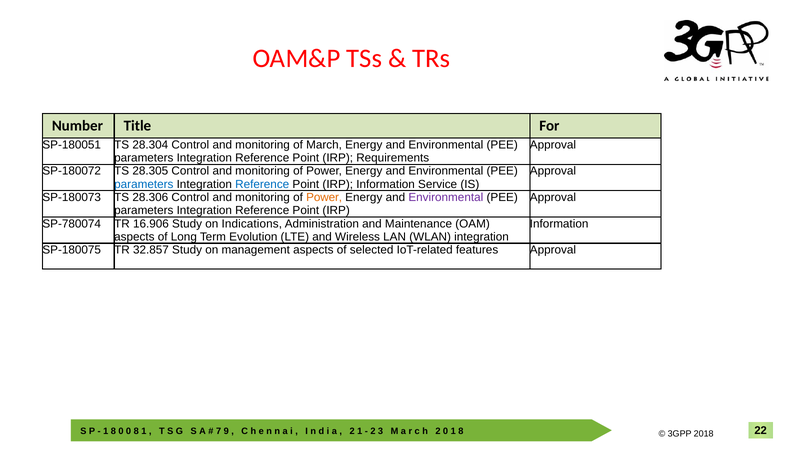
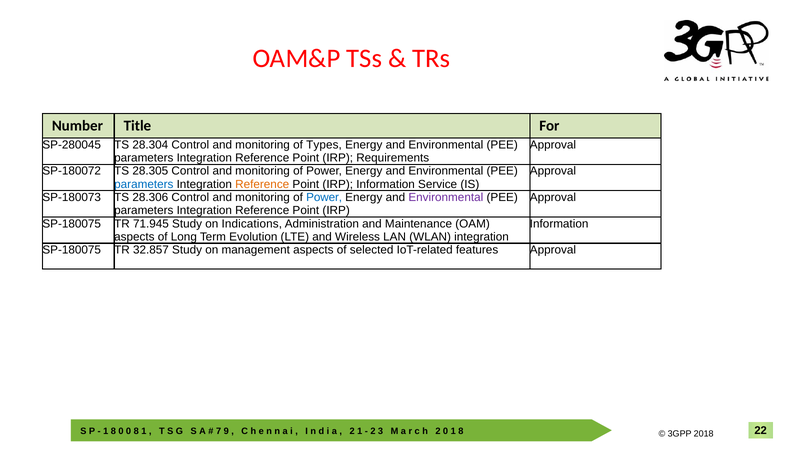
SP-180051: SP-180051 -> SP-280045 (72, 145)
March: March -> Types (324, 145)
Reference colour: blue -> orange (262, 184)
Power colour: orange -> blue (324, 197)
SP-780074: SP-780074 -> SP-180075 (72, 224)
16.906: 16.906 -> 71.945 (151, 224)
